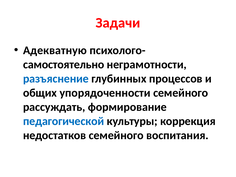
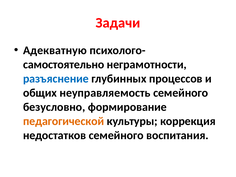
упорядоченности: упорядоченности -> неуправляемость (105, 93)
рассуждать: рассуждать -> безусловно (54, 107)
педагогической colour: blue -> orange (64, 121)
